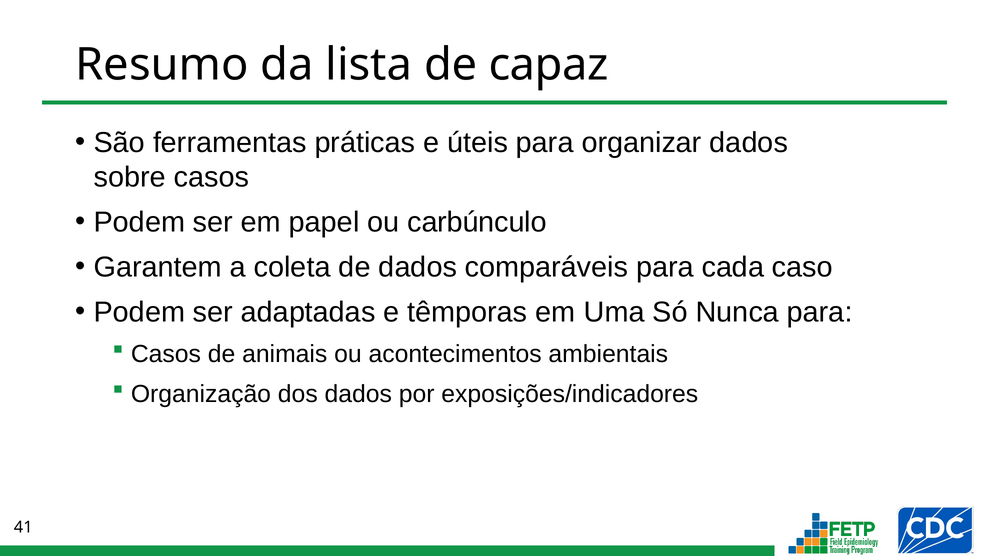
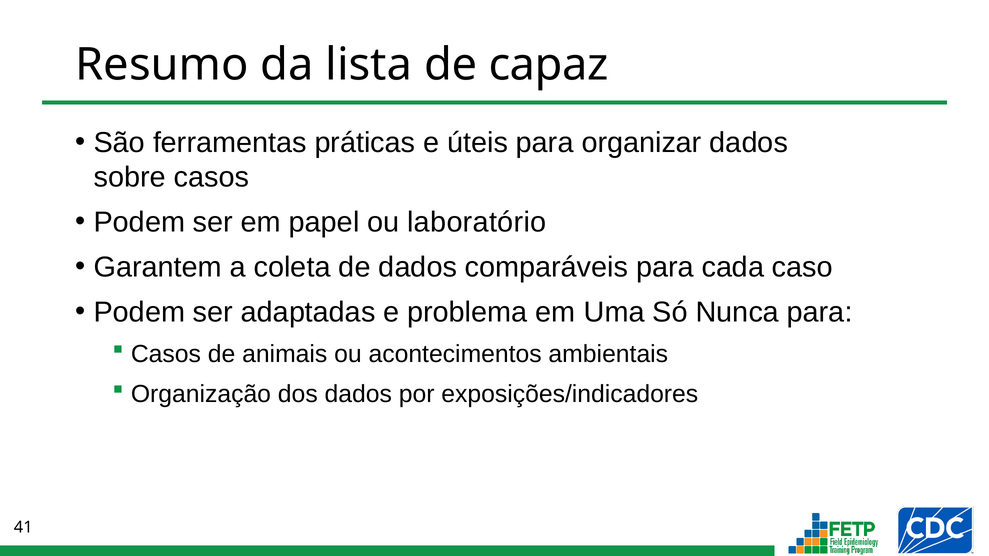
carbúnculo: carbúnculo -> laboratório (477, 222)
têmporas: têmporas -> problema (467, 312)
